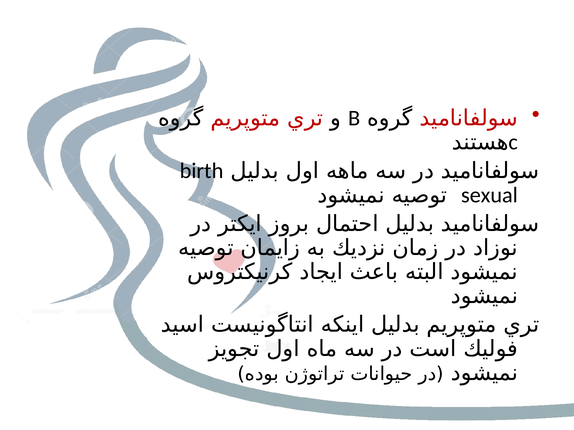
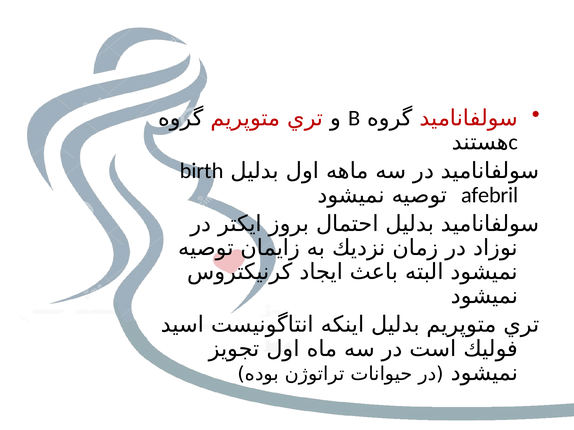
sexual: sexual -> afebril (490, 195)
